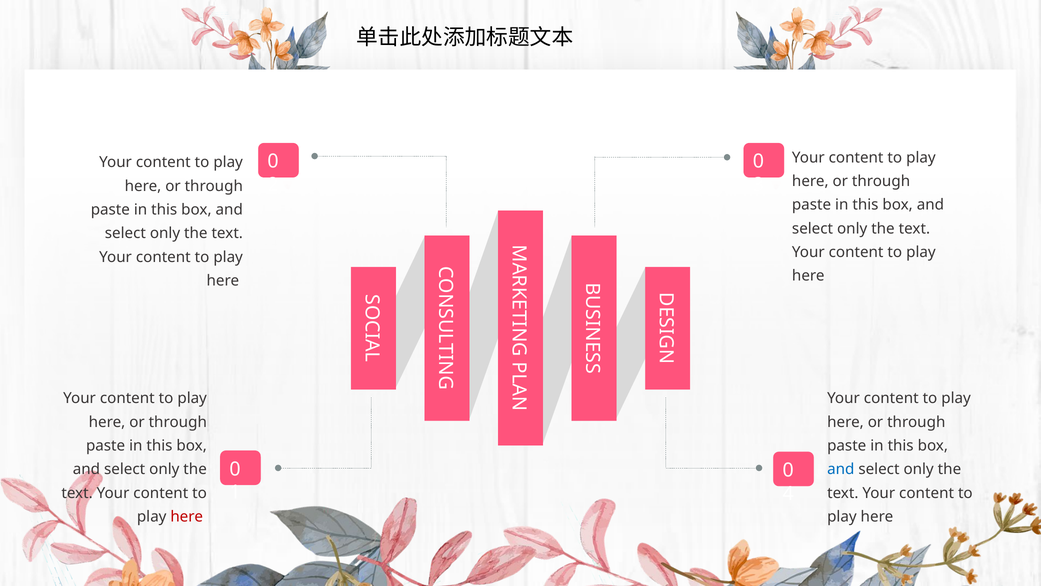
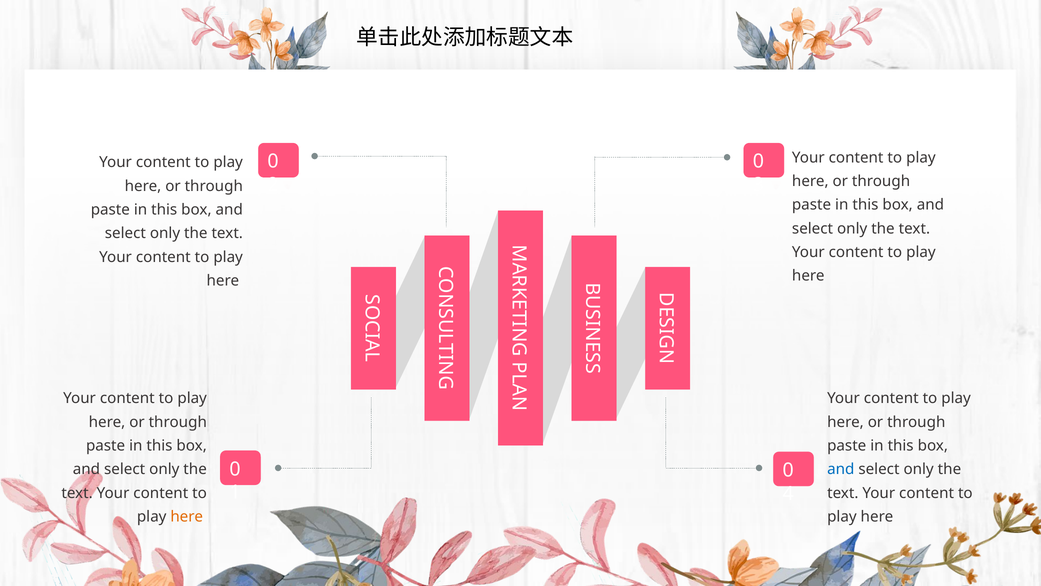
here colour: red -> orange (187, 516)
